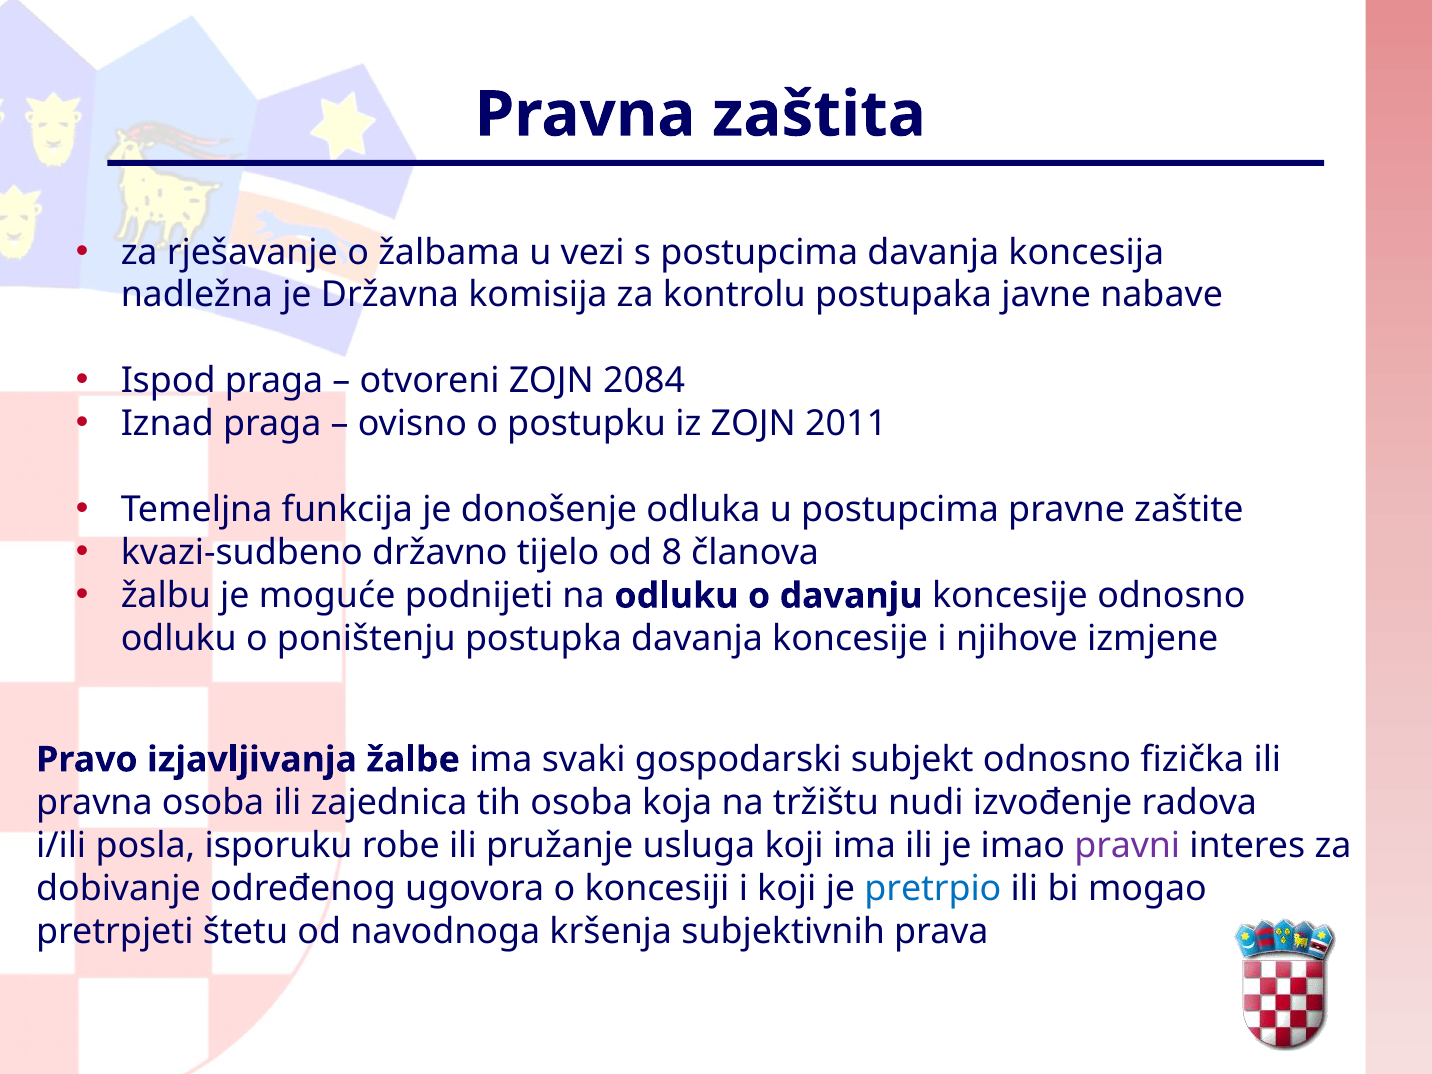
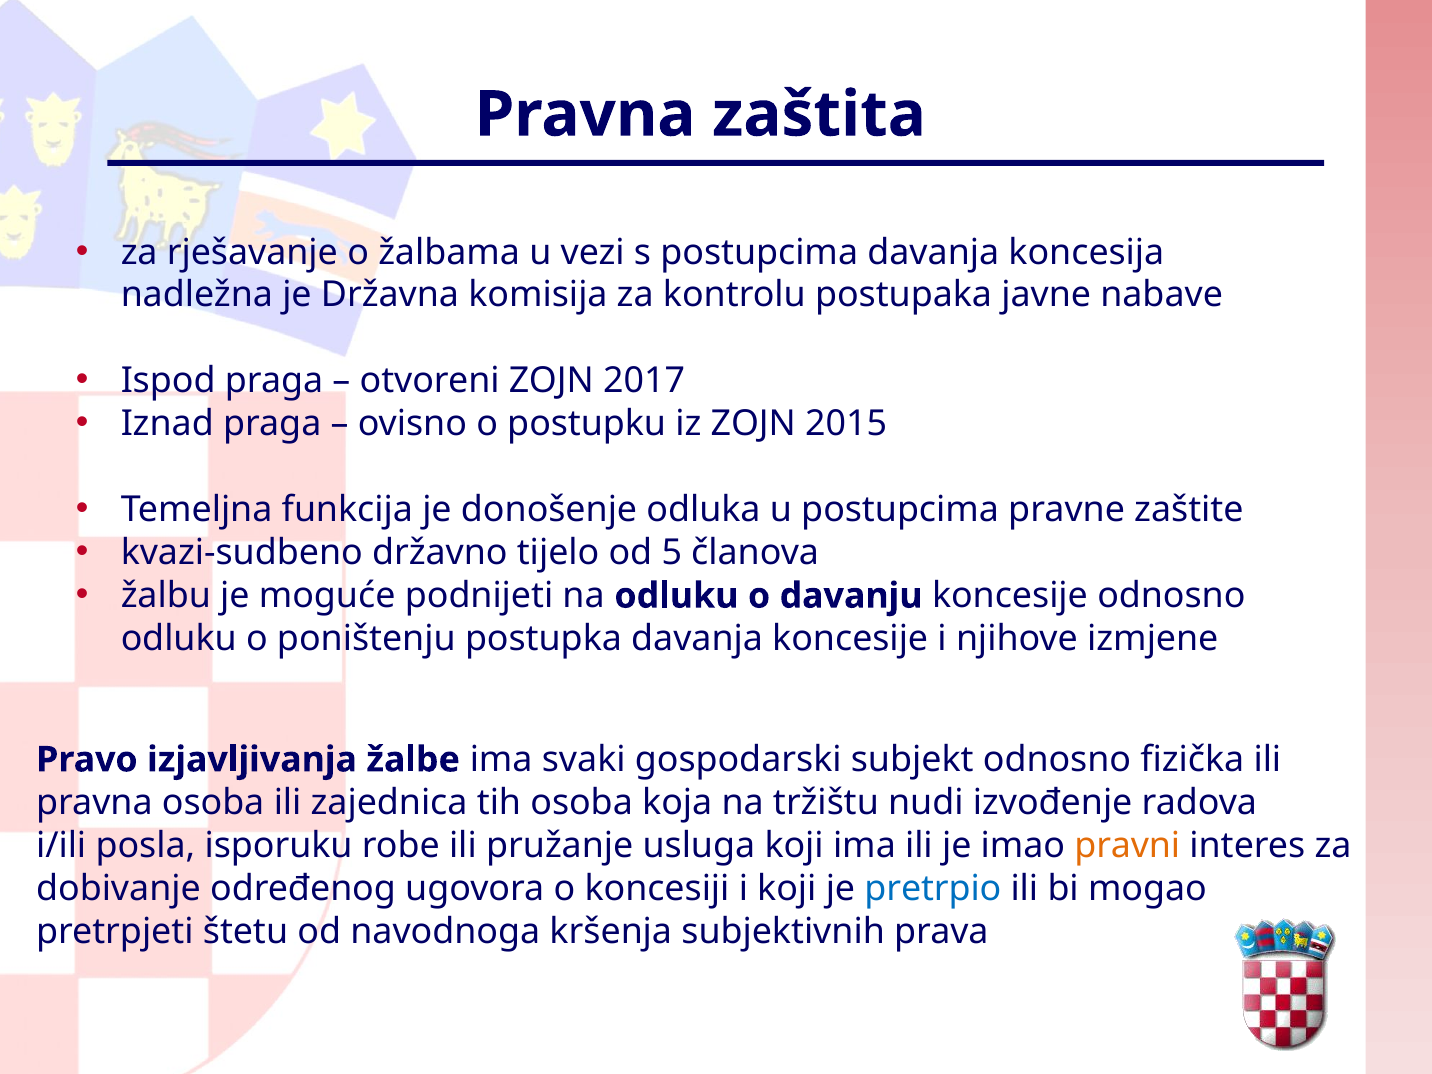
2084: 2084 -> 2017 (644, 381)
2011: 2011 -> 2015 (846, 424)
8: 8 -> 5 (672, 553)
pravni colour: purple -> orange (1127, 846)
